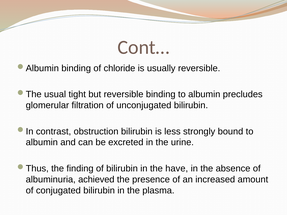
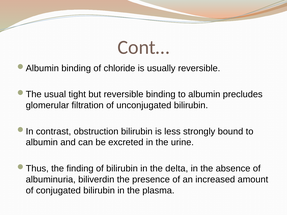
have: have -> delta (177, 169)
achieved: achieved -> biliverdin (96, 180)
